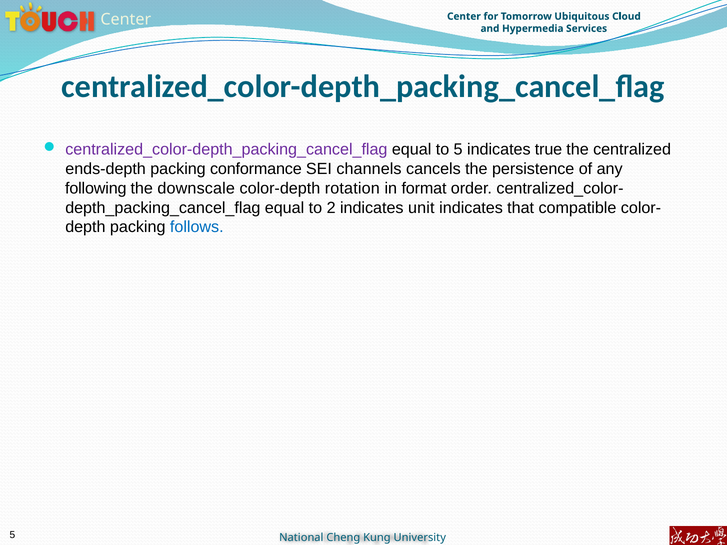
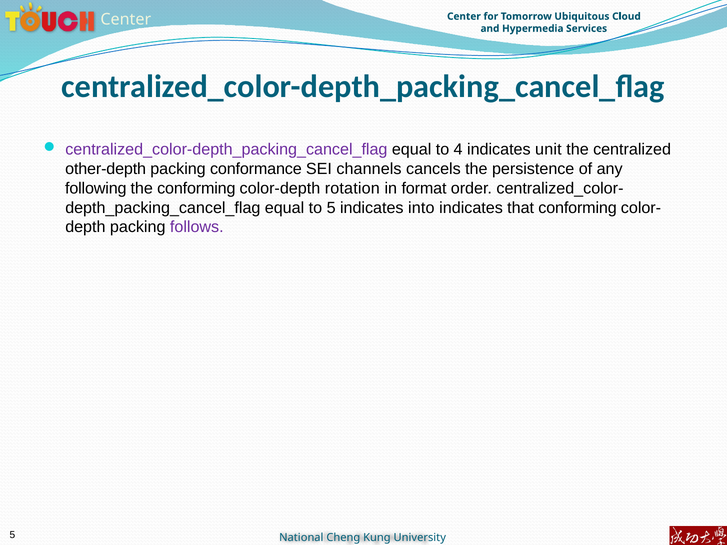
to 5: 5 -> 4 (458, 150)
true: true -> unit (548, 150)
ends-depth: ends-depth -> other-depth (106, 169)
the downscale: downscale -> conforming (196, 188)
to 2: 2 -> 5 (331, 208)
unit: unit -> into (421, 208)
that compatible: compatible -> conforming (578, 208)
follows colour: blue -> purple (197, 227)
